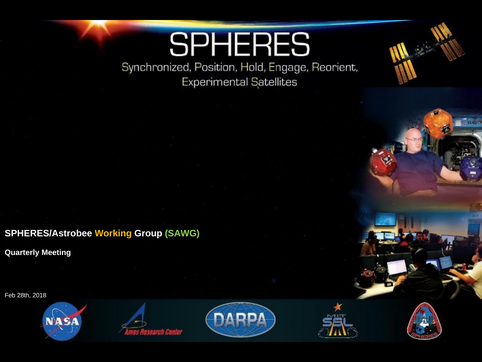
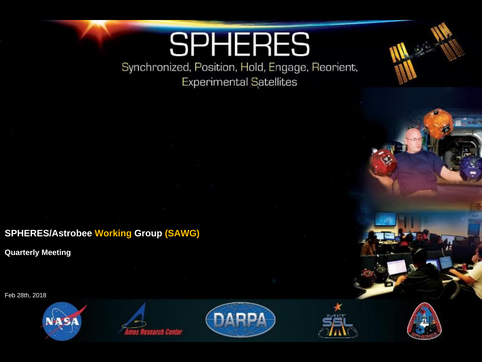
SAWG colour: light green -> yellow (182, 233)
